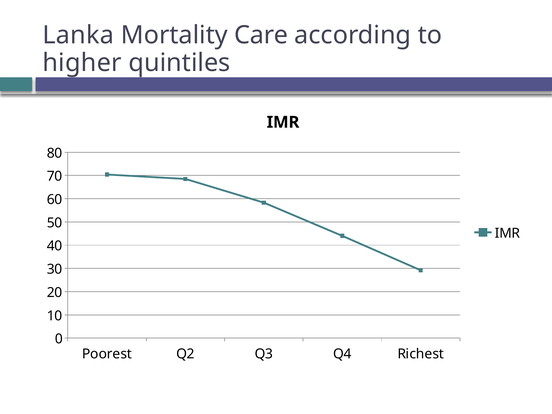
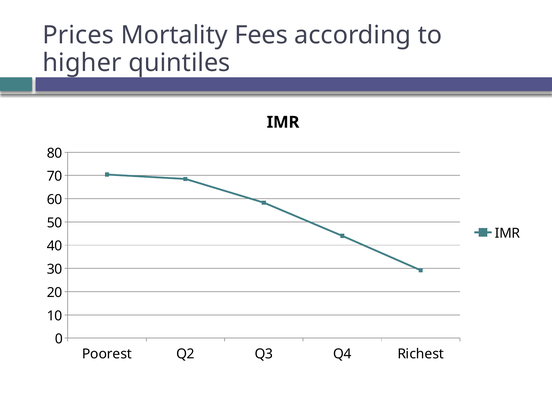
Lanka: Lanka -> Prices (78, 35)
Care: Care -> Fees (261, 35)
